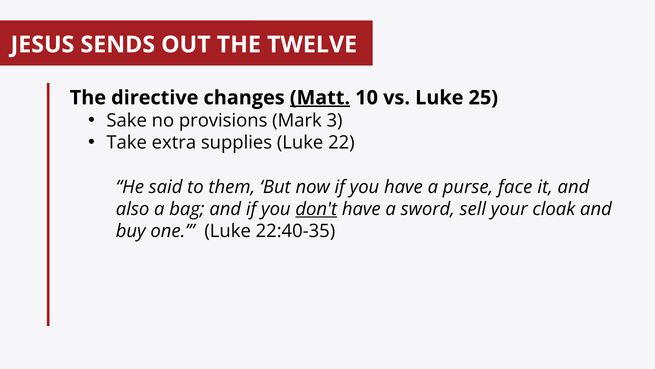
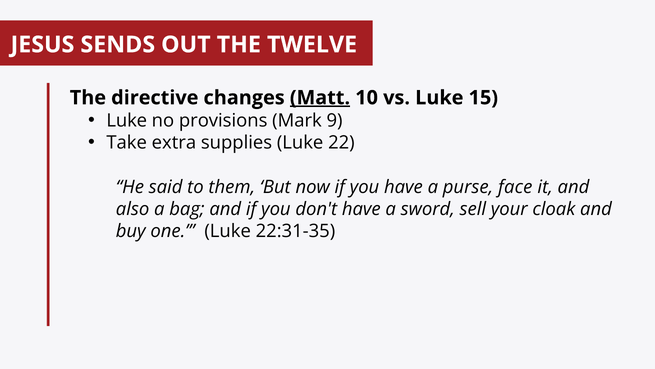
25: 25 -> 15 (483, 98)
Sake: Sake -> Luke (127, 121)
3: 3 -> 9 (335, 121)
don't underline: present -> none (316, 209)
22:40-35: 22:40-35 -> 22:31-35 (295, 232)
